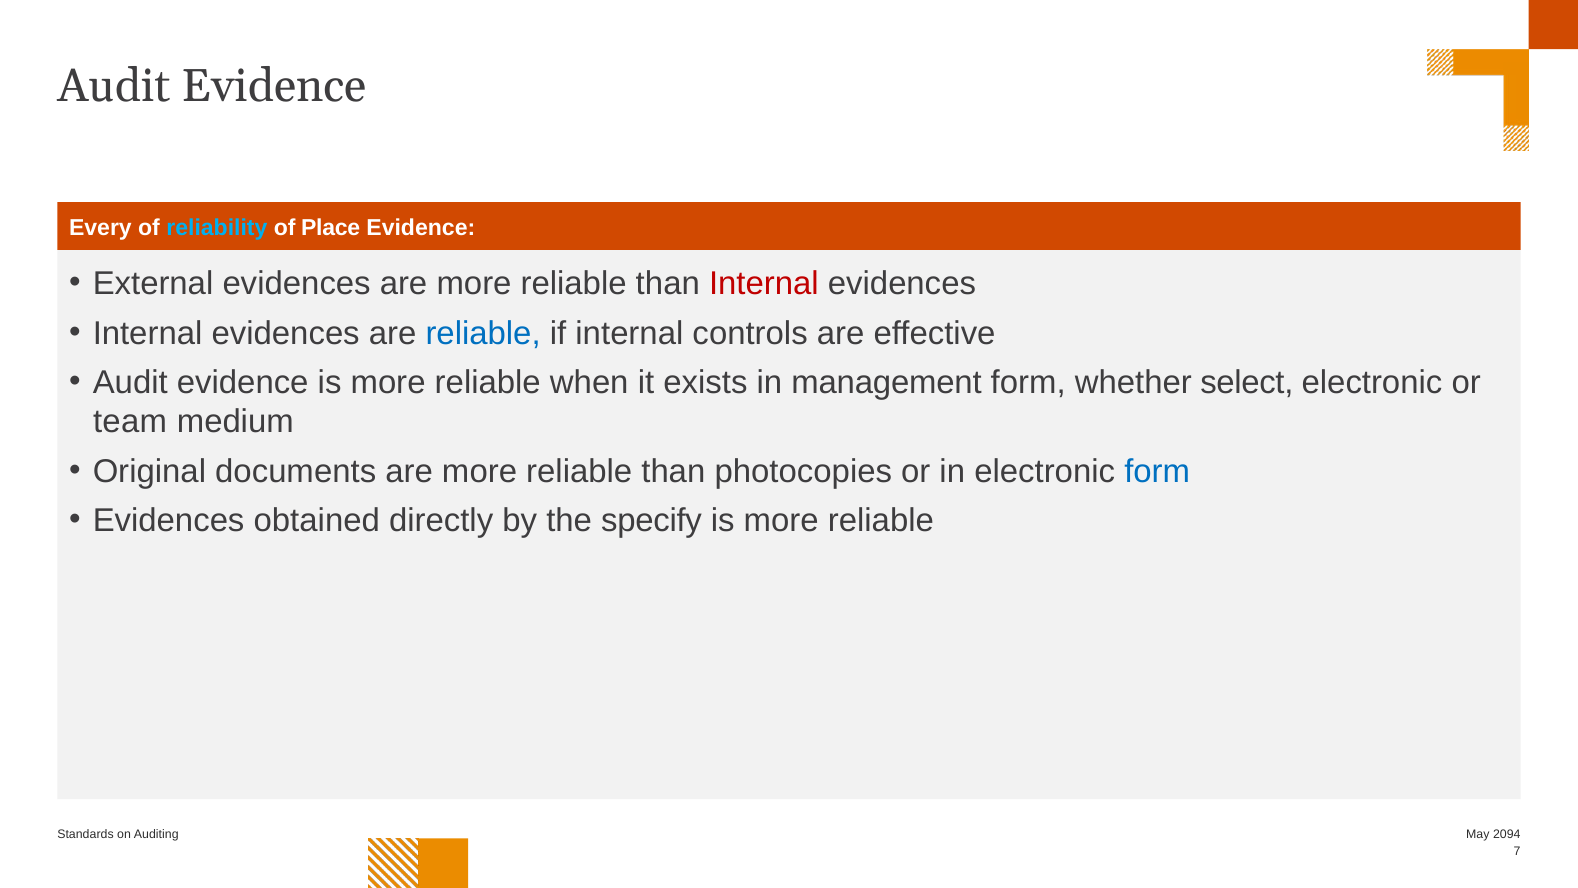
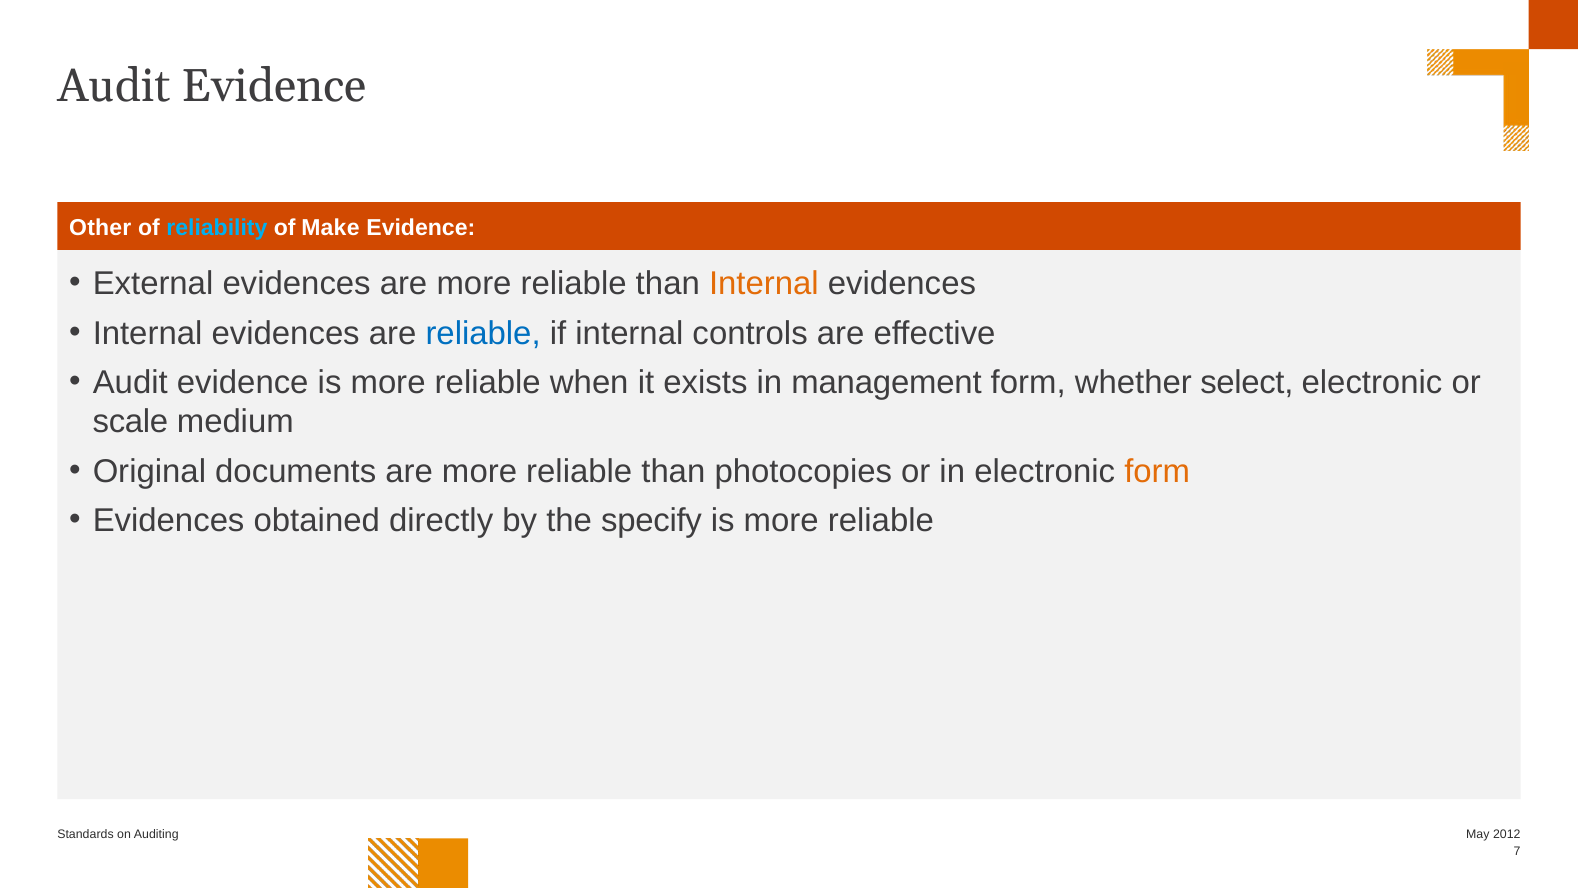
Every: Every -> Other (100, 228)
Place: Place -> Make (330, 228)
Internal colour: red -> orange (764, 284)
team: team -> scale (130, 422)
form colour: blue -> orange (1157, 471)
2094: 2094 -> 2012 (1507, 834)
